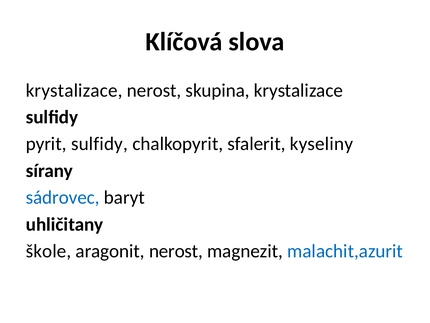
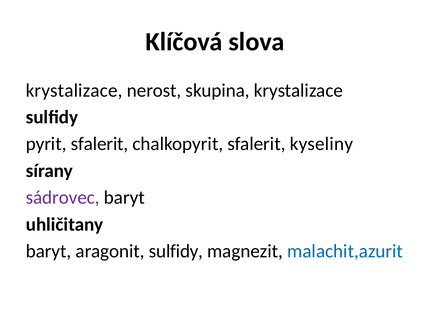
pyrit sulfidy: sulfidy -> sfalerit (100, 144)
sádrovec colour: blue -> purple (63, 197)
škole: škole -> baryt (49, 251)
aragonit nerost: nerost -> sulfidy (176, 251)
